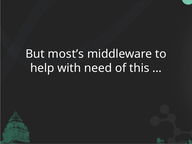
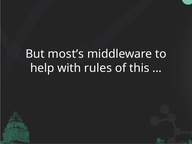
need: need -> rules (98, 68)
